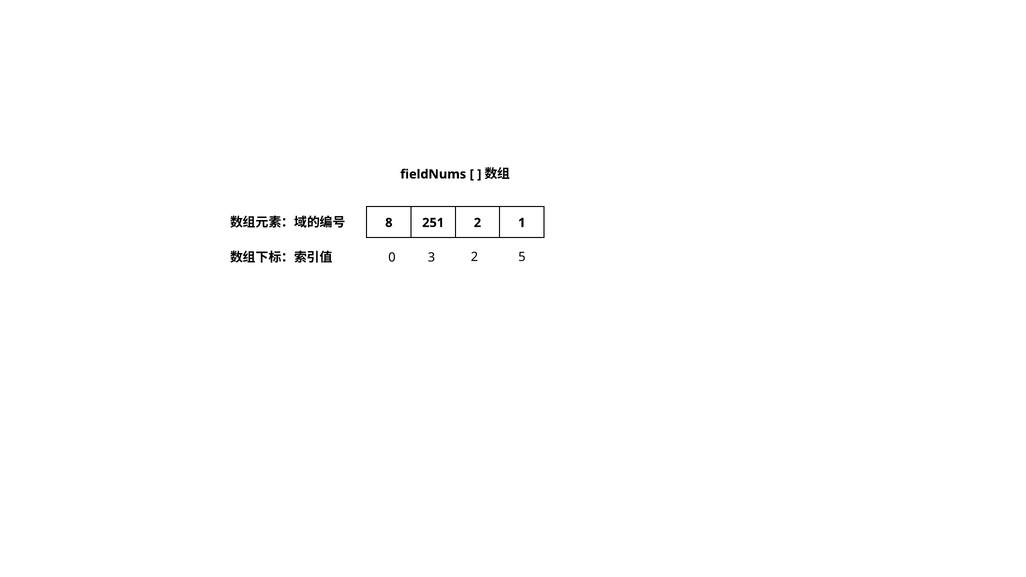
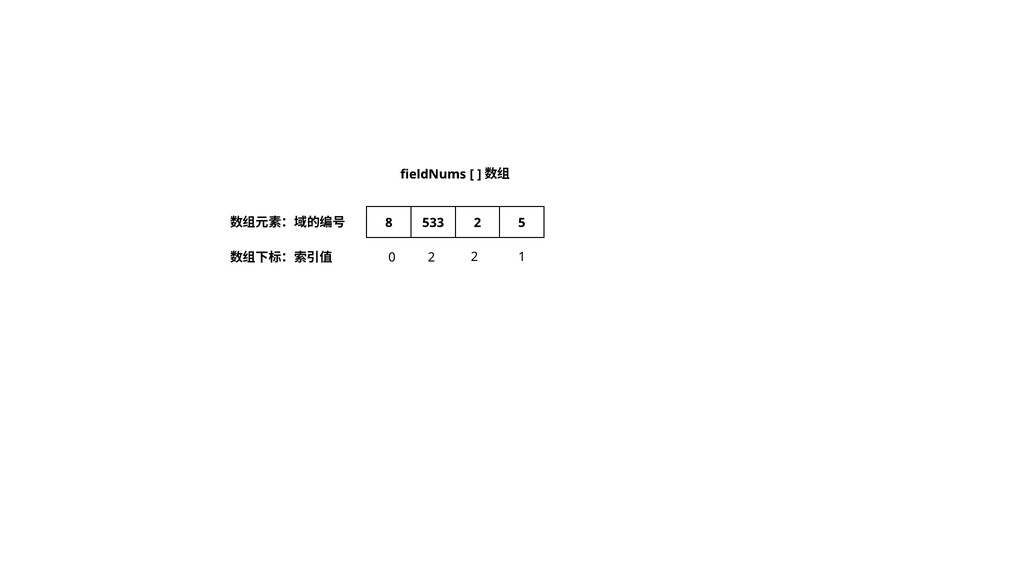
251: 251 -> 533 (433, 223)
1: 1 -> 5 (522, 223)
0 3: 3 -> 2 (431, 258)
5: 5 -> 1 (522, 257)
